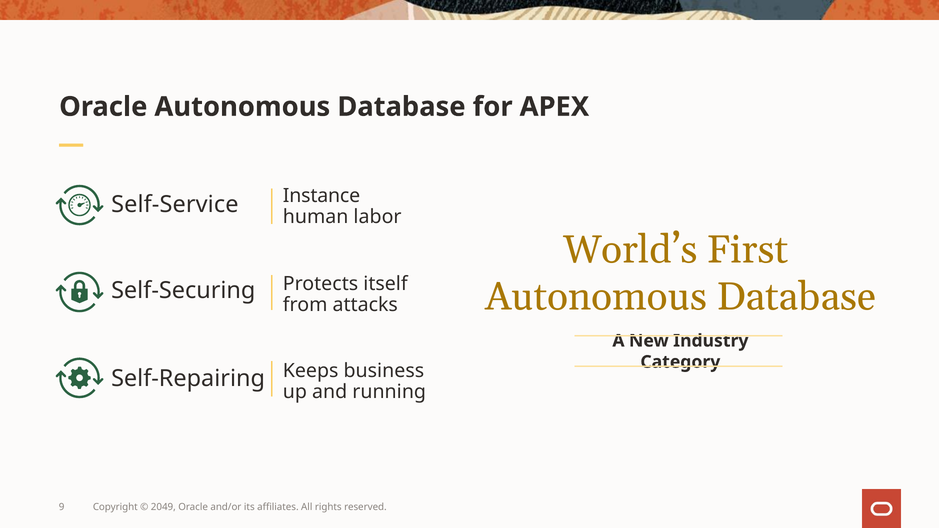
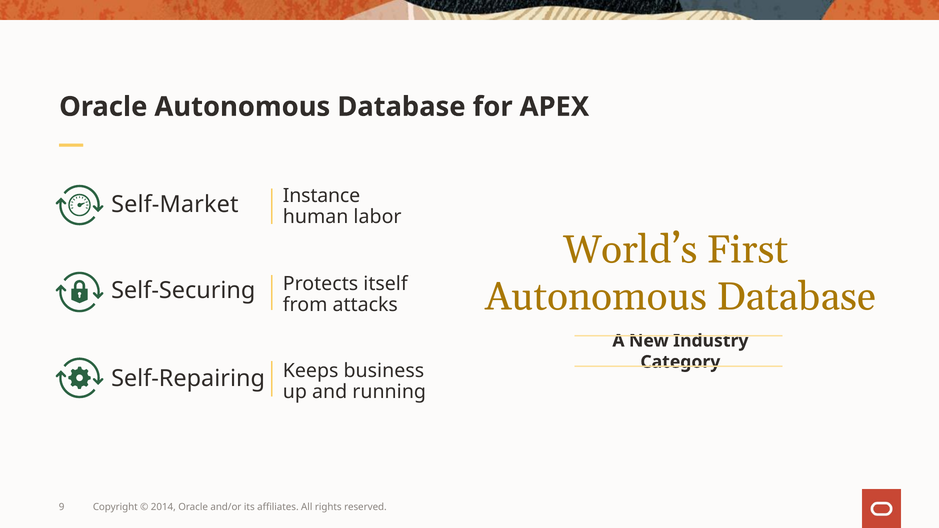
Self-Service: Self-Service -> Self-Market (175, 204)
2049: 2049 -> 2014 (163, 507)
